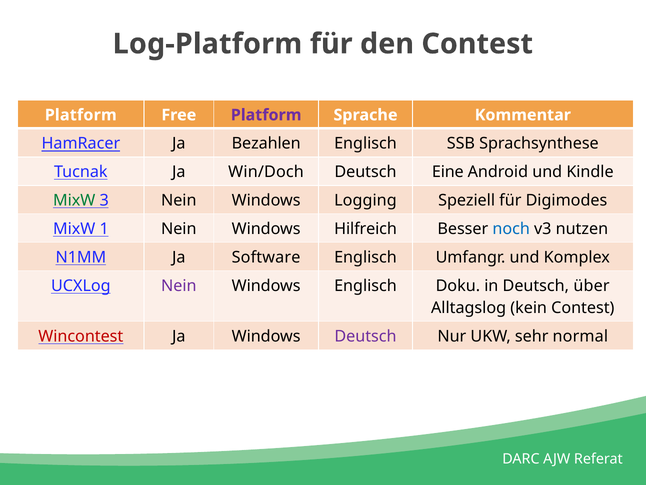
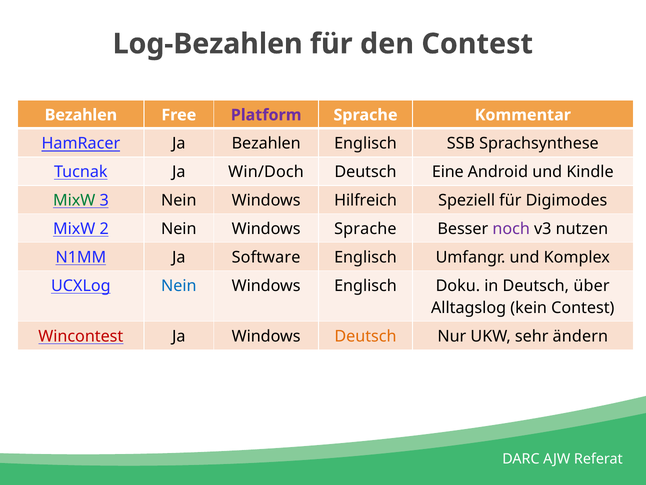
Log-Platform: Log-Platform -> Log-Bezahlen (208, 44)
Platform: Platform -> Bezahlen (81, 115)
Logging: Logging -> Hilfreich (366, 200)
1: 1 -> 2 (104, 229)
Windows Hilfreich: Hilfreich -> Sprache (365, 229)
noch colour: blue -> purple (511, 229)
Nein colour: purple -> blue (179, 286)
Deutsch colour: purple -> orange (365, 336)
normal: normal -> ändern (580, 336)
